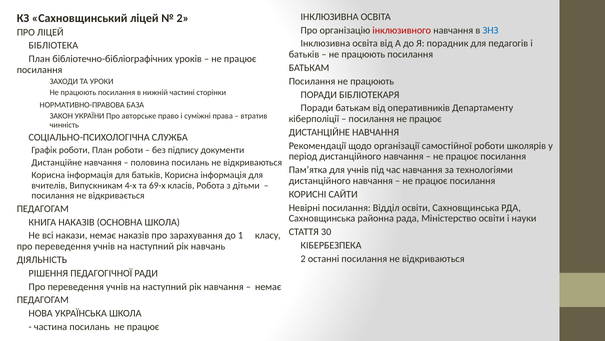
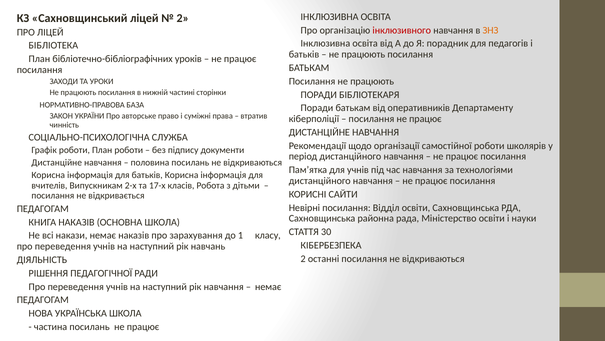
ЗНЗ colour: blue -> orange (490, 30)
4-х: 4-х -> 2-х (131, 185)
69-х: 69-х -> 17-х (157, 185)
